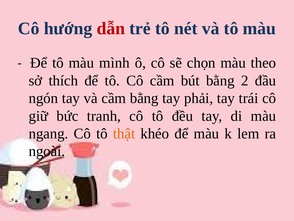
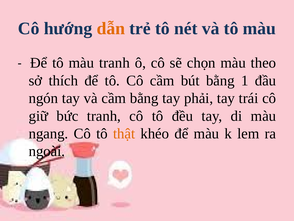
dẫn colour: red -> orange (111, 28)
màu mình: mình -> tranh (114, 63)
2: 2 -> 1 (245, 80)
